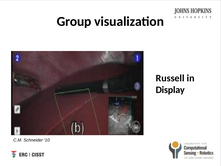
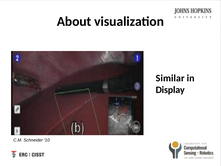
Group: Group -> About (74, 21)
Russell: Russell -> Similar (170, 78)
